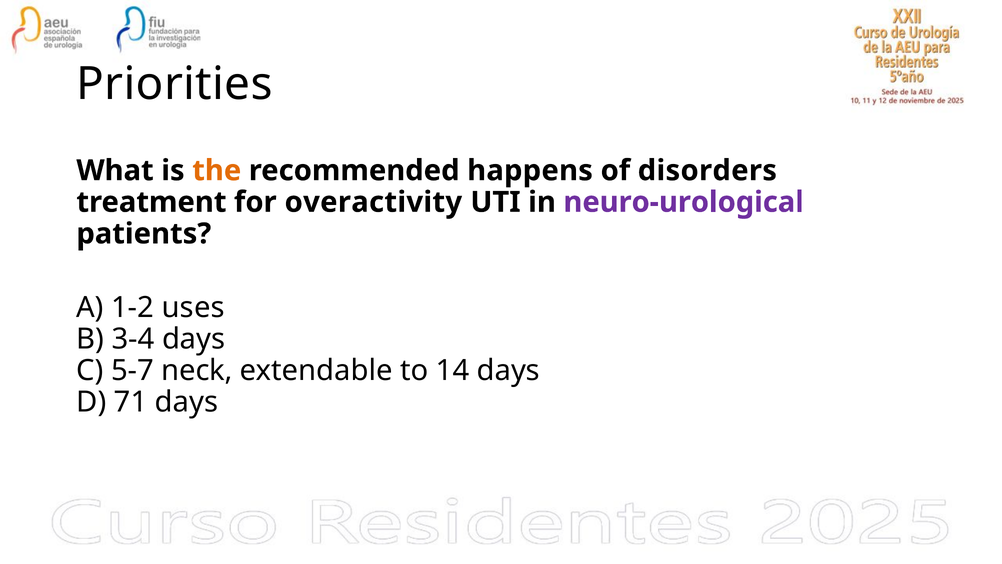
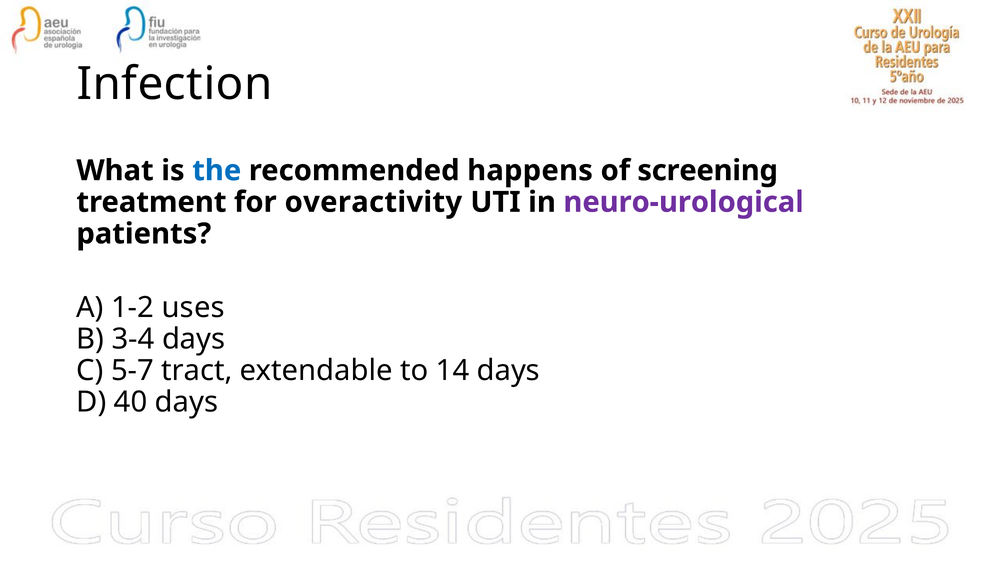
Priorities: Priorities -> Infection (174, 84)
the colour: orange -> blue (217, 170)
disorders: disorders -> screening (708, 170)
neck: neck -> tract (197, 370)
71: 71 -> 40 (131, 402)
